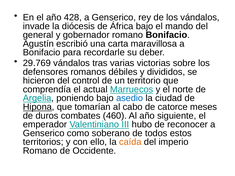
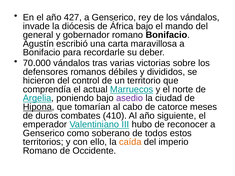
428: 428 -> 427 (73, 17)
29.769: 29.769 -> 70.000 (37, 63)
asedio colour: blue -> purple (130, 98)
460: 460 -> 410 (115, 116)
